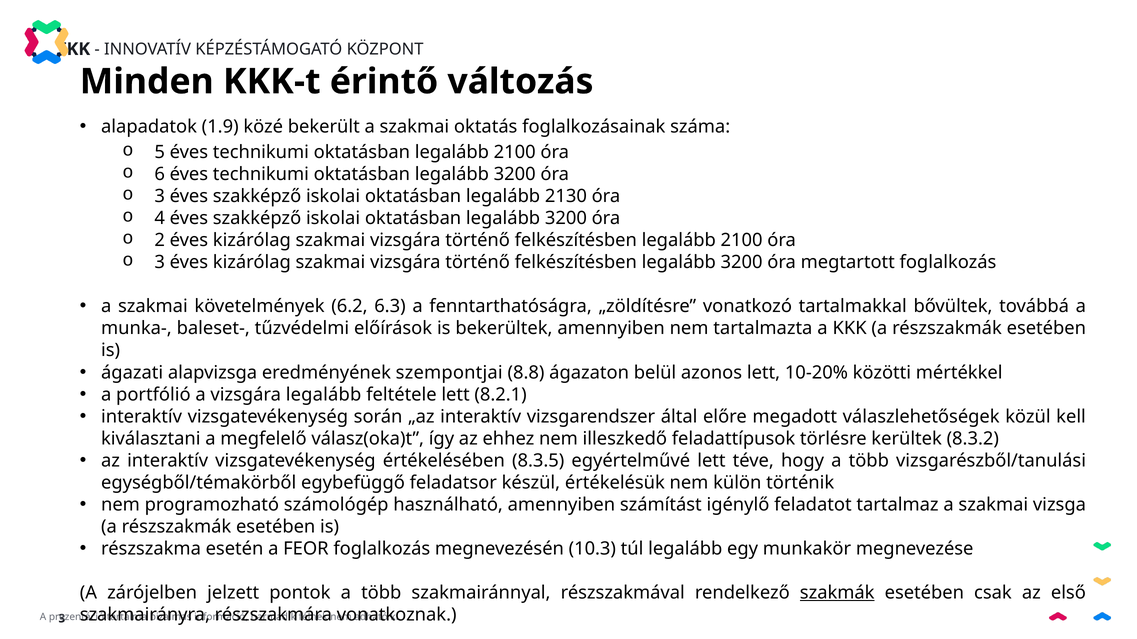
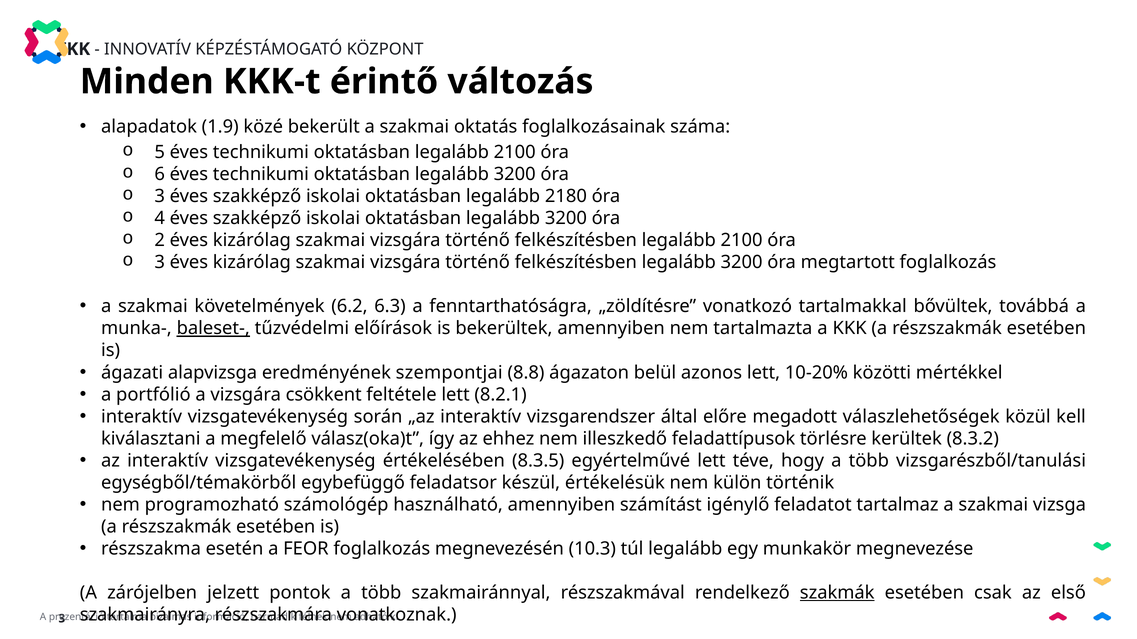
2130: 2130 -> 2180 (566, 196)
baleset- underline: none -> present (213, 329)
vizsgára legalább: legalább -> csökkent (324, 395)
